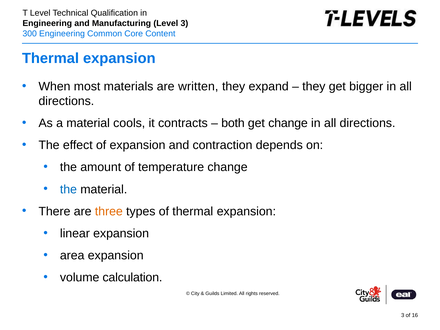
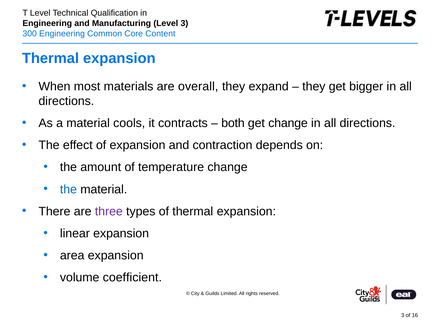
written: written -> overall (198, 87)
three colour: orange -> purple (109, 211)
calculation: calculation -> coefficient (132, 277)
